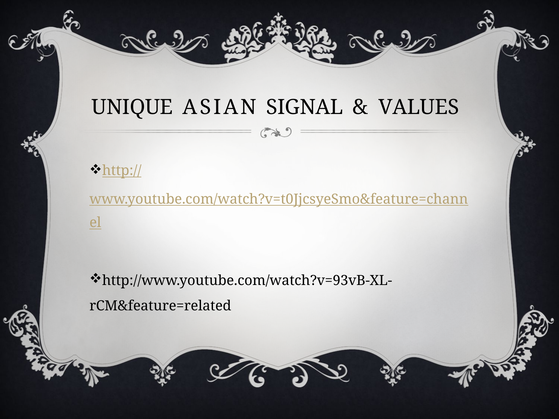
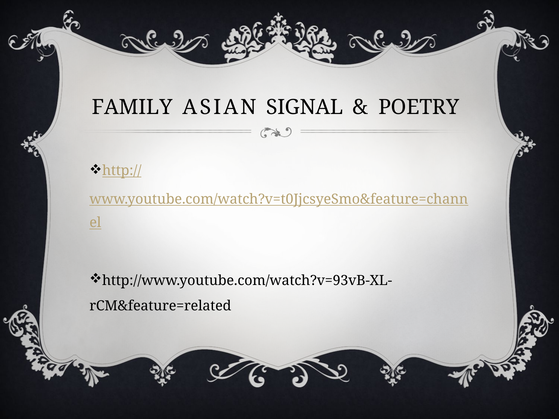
UNIQUE: UNIQUE -> FAMILY (132, 107)
VALUES: VALUES -> POETRY (419, 107)
